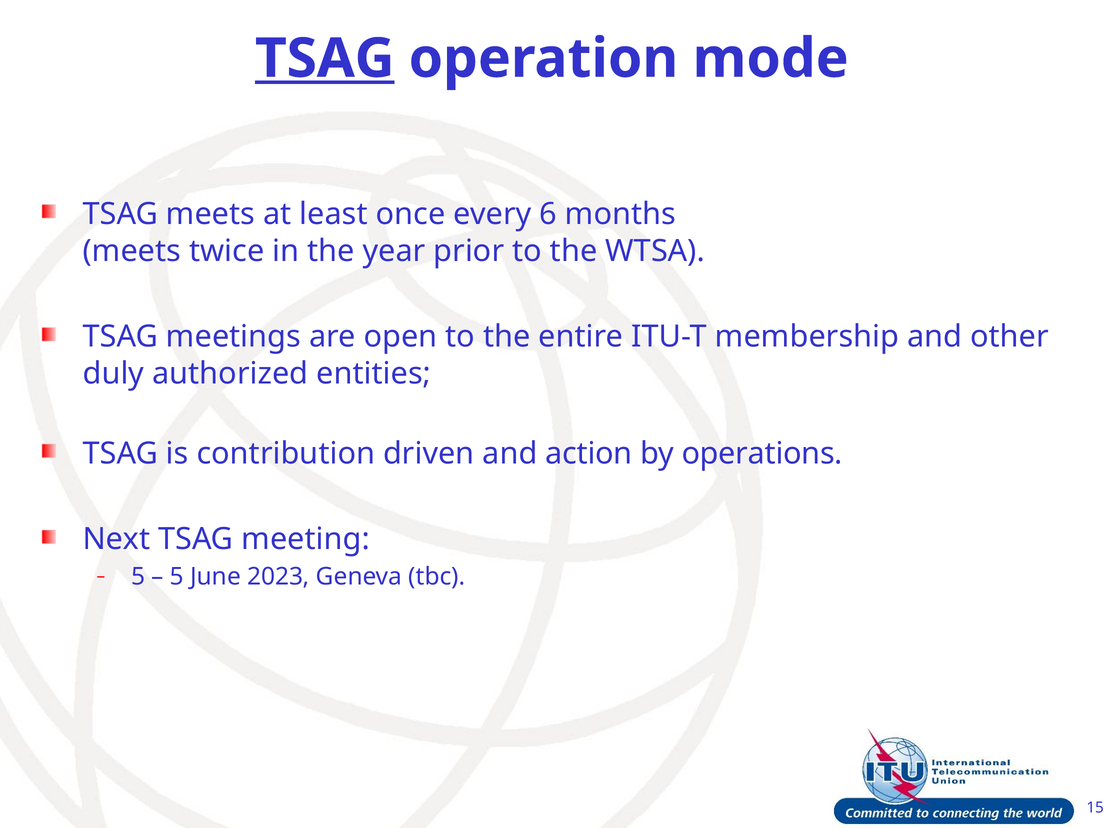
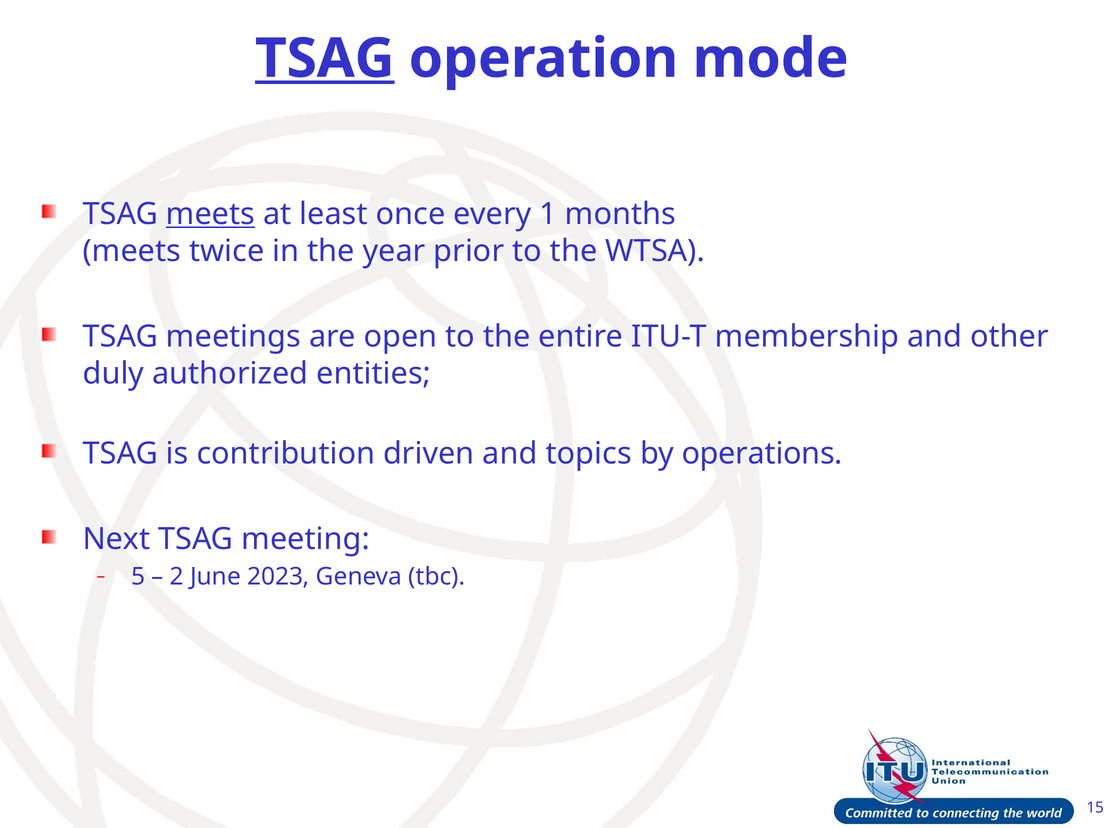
meets underline: none -> present (211, 214)
6: 6 -> 1 (548, 214)
action: action -> topics (589, 453)
5: 5 -> 2 (177, 577)
